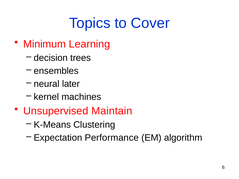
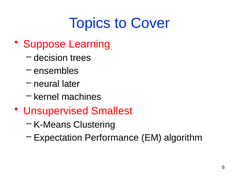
Minimum: Minimum -> Suppose (45, 44)
Maintain: Maintain -> Smallest (112, 111)
